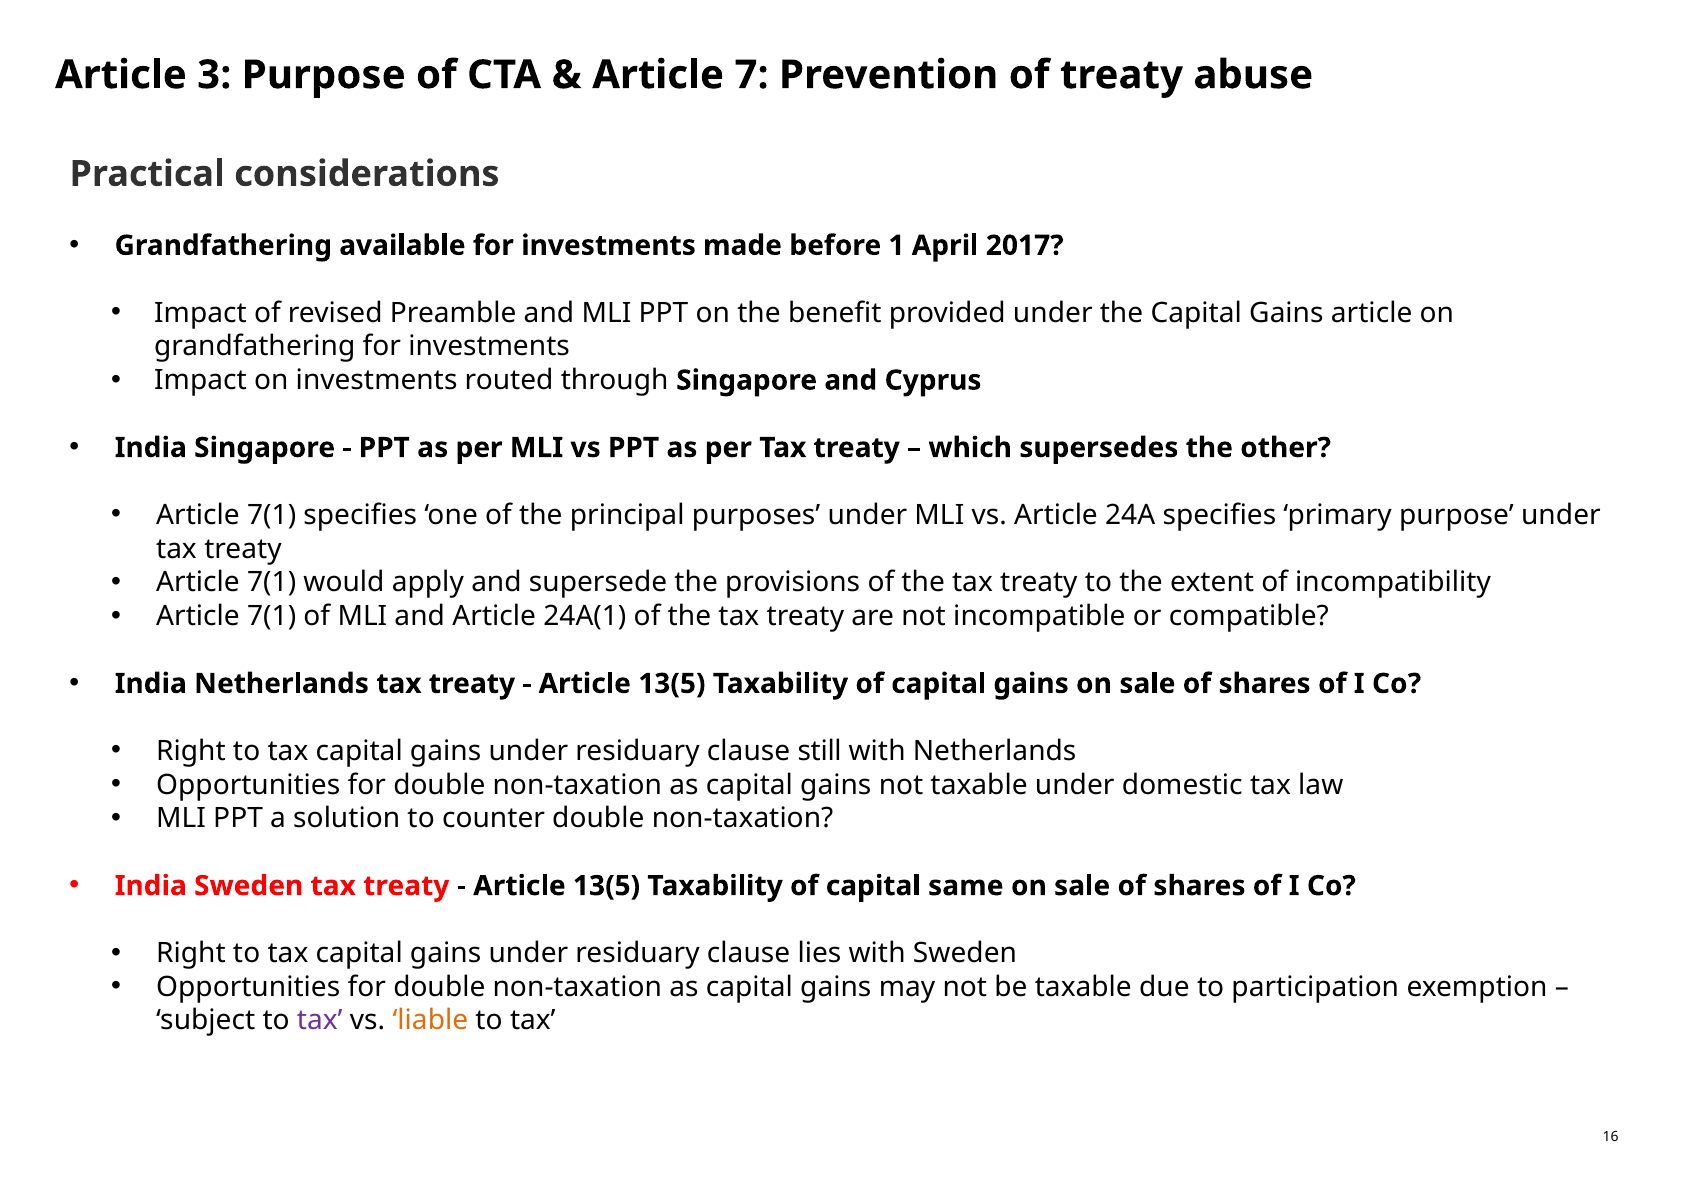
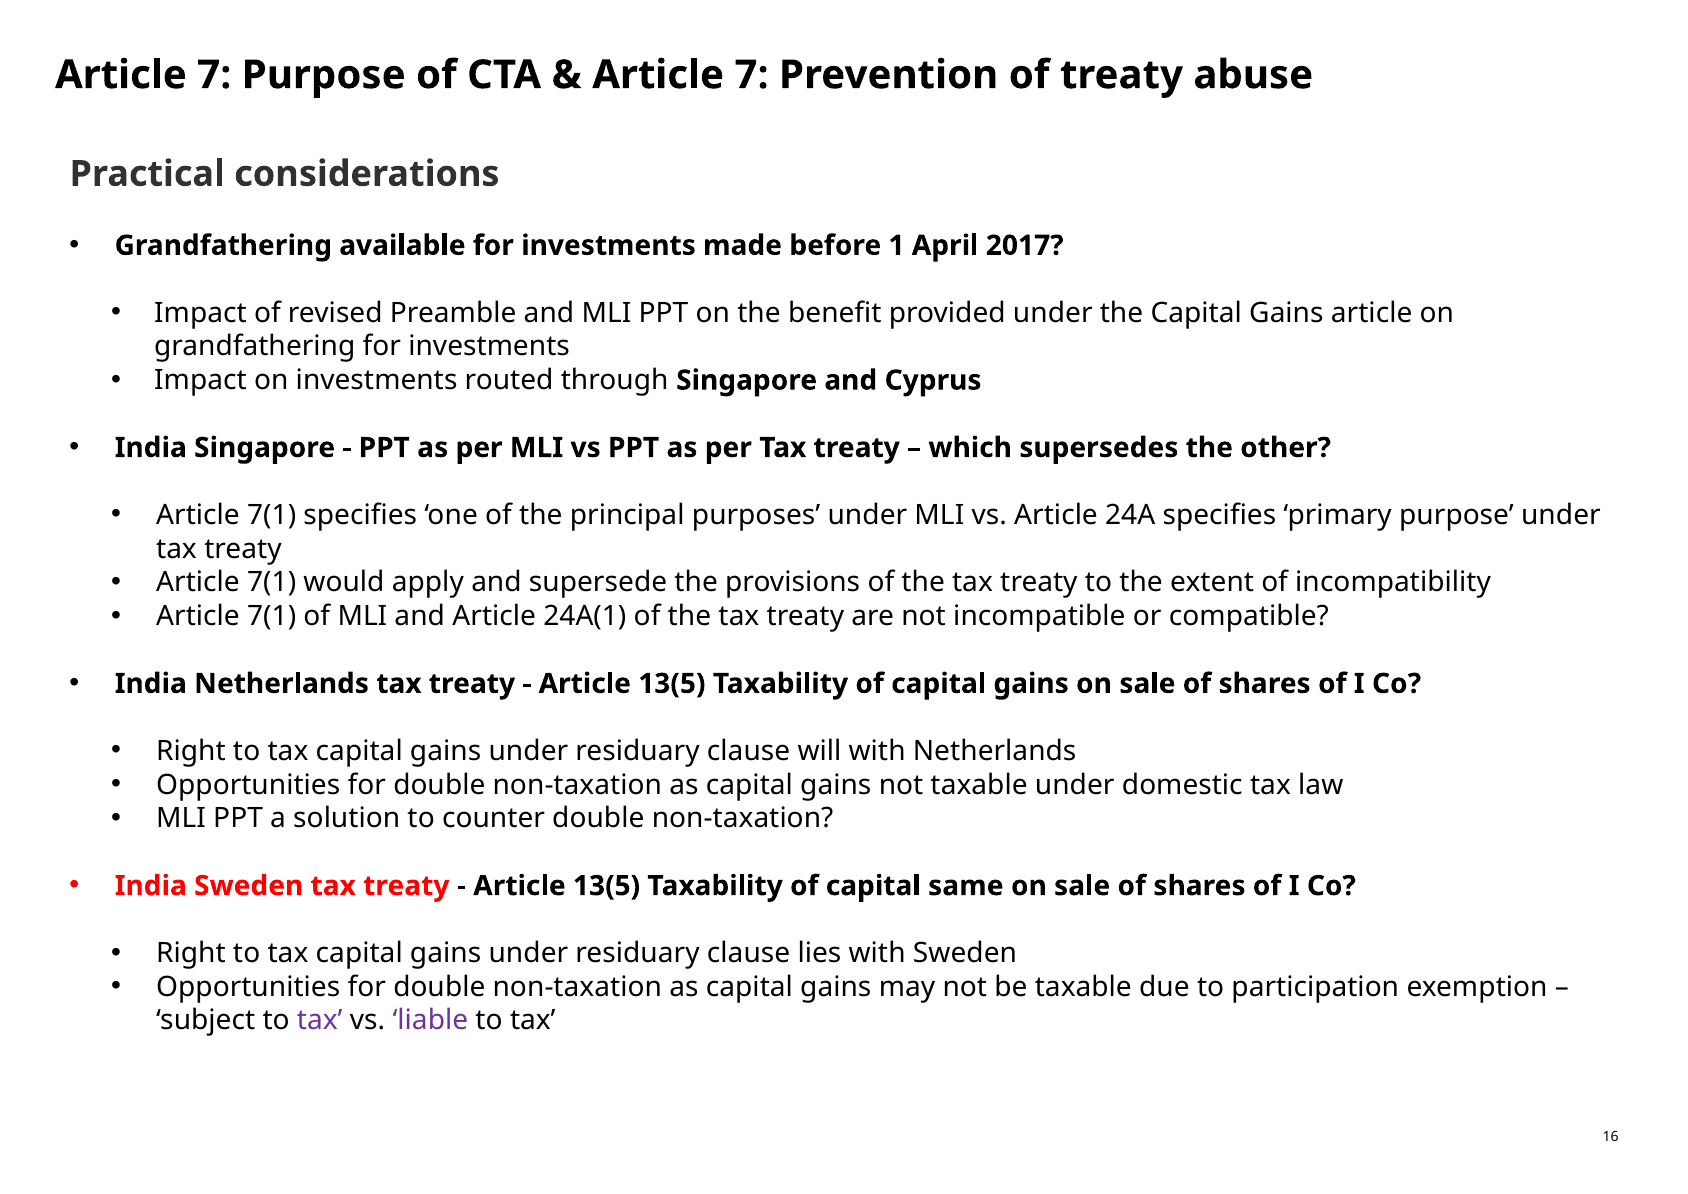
3: 3 -> 7 (214, 75)
still: still -> will (819, 751)
liable colour: orange -> purple (430, 1021)
